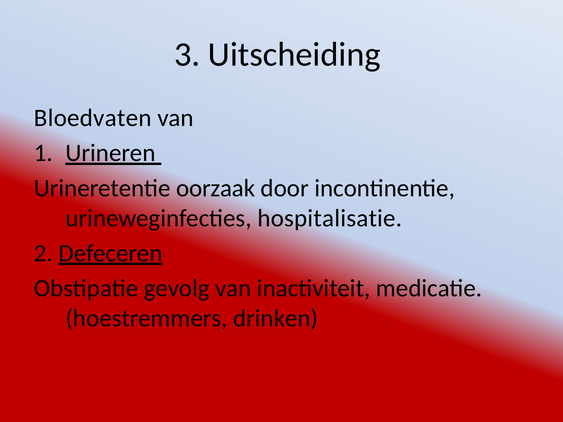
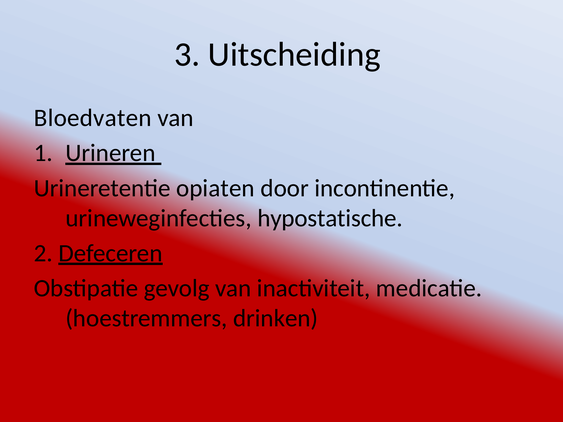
oorzaak: oorzaak -> opiaten (215, 188)
hospitalisatie: hospitalisatie -> hypostatische (330, 218)
